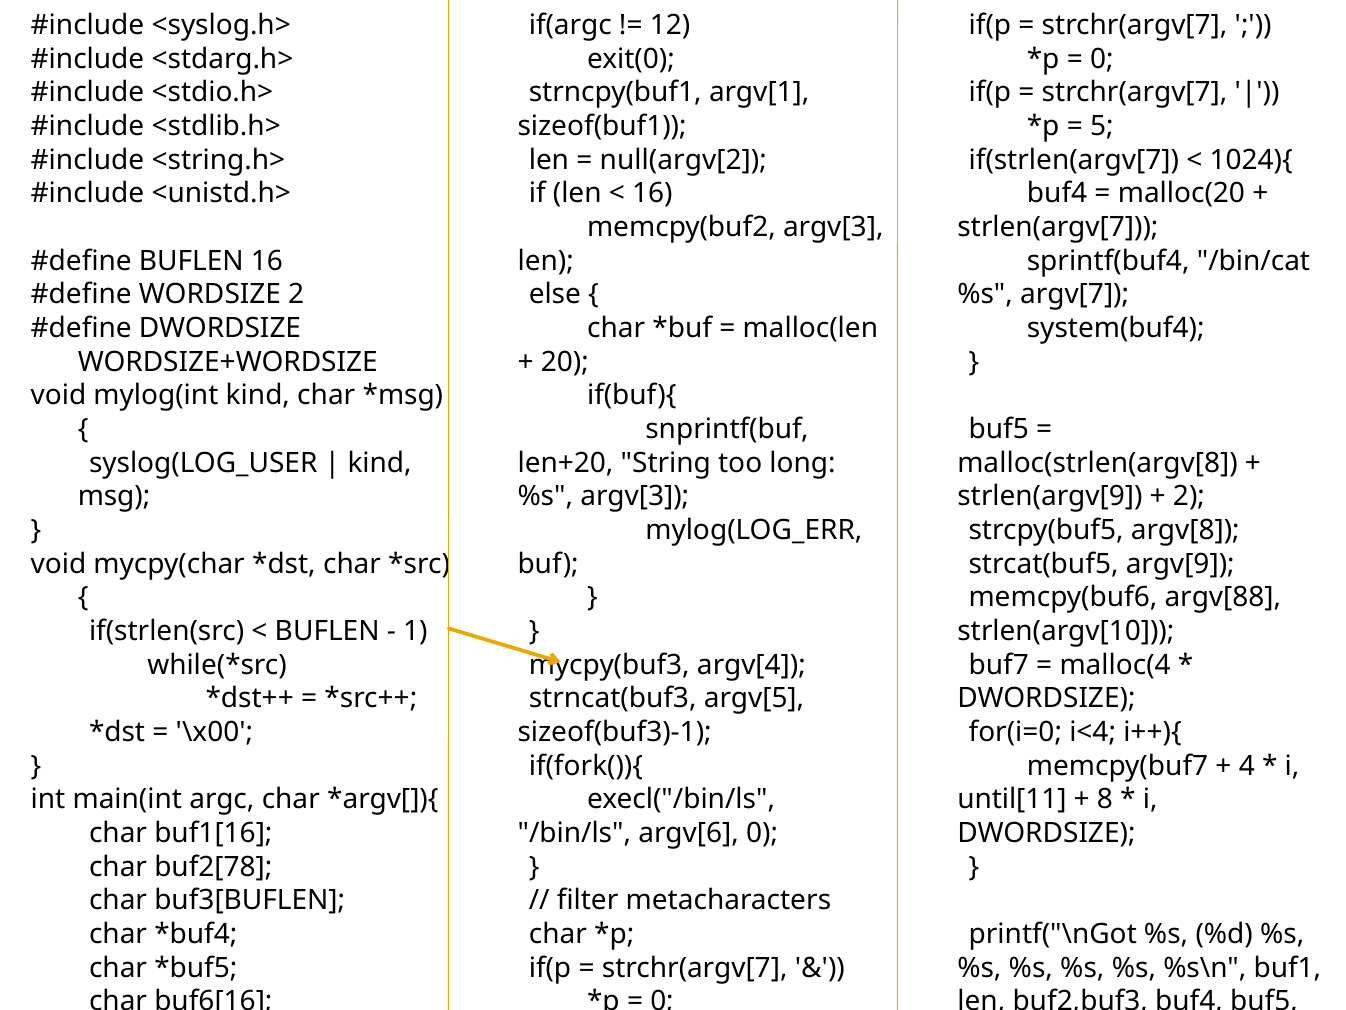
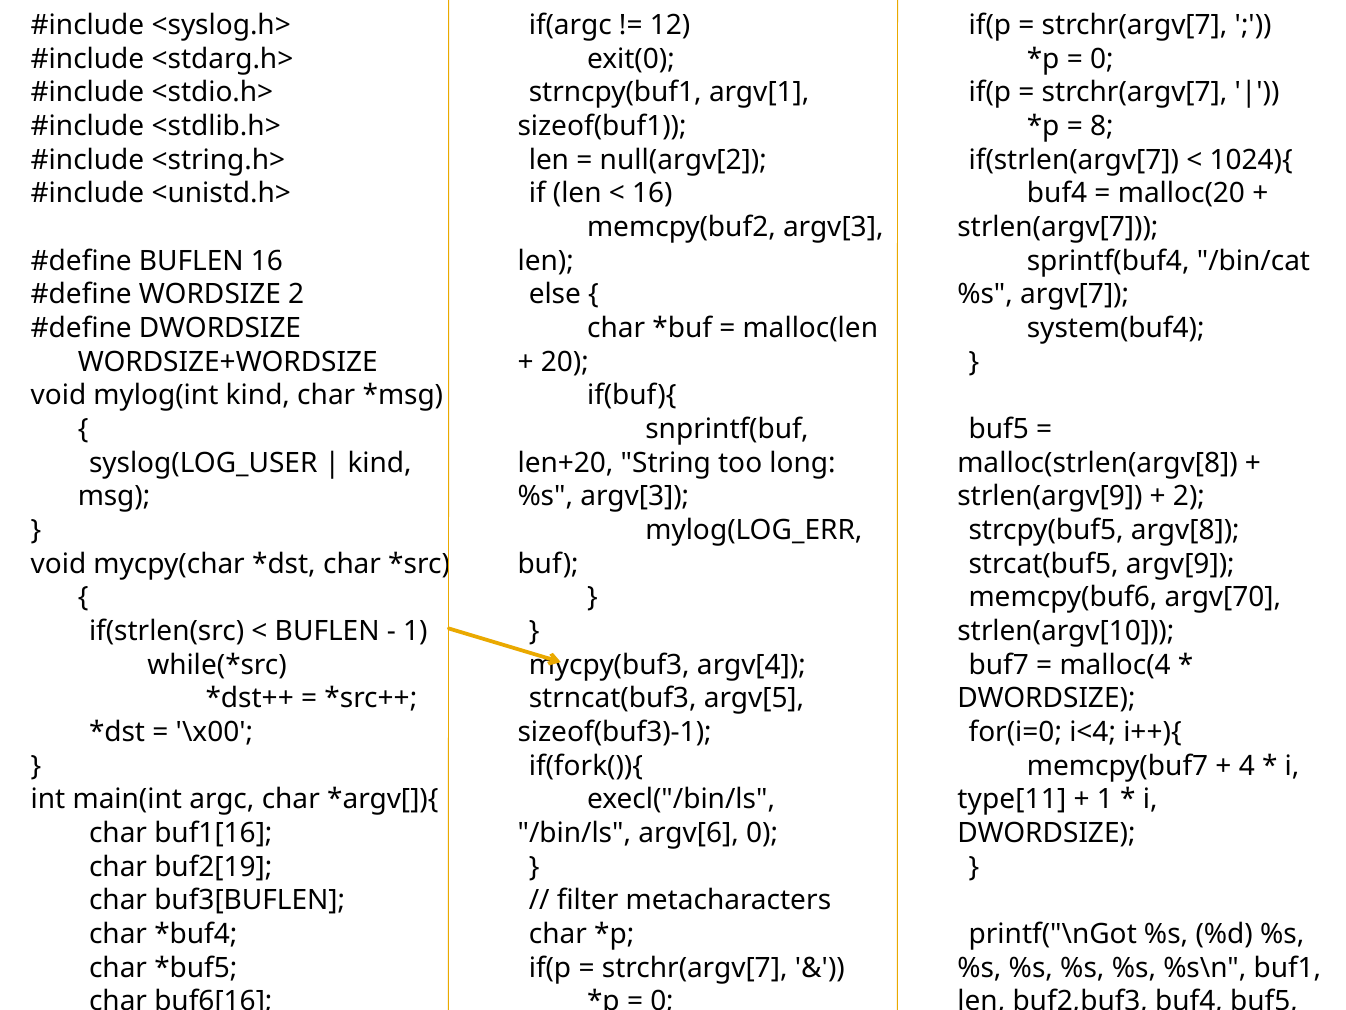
5: 5 -> 8 (1102, 126)
argv[88: argv[88 -> argv[70 (1223, 597)
until[11: until[11 -> type[11 (1012, 799)
8: 8 -> 1 (1105, 799)
buf2[78: buf2[78 -> buf2[19 (213, 867)
